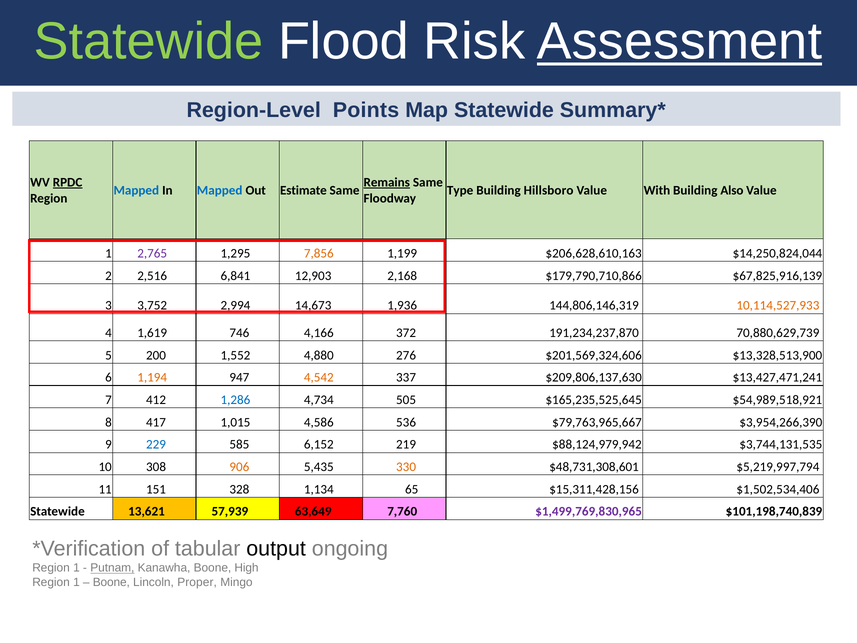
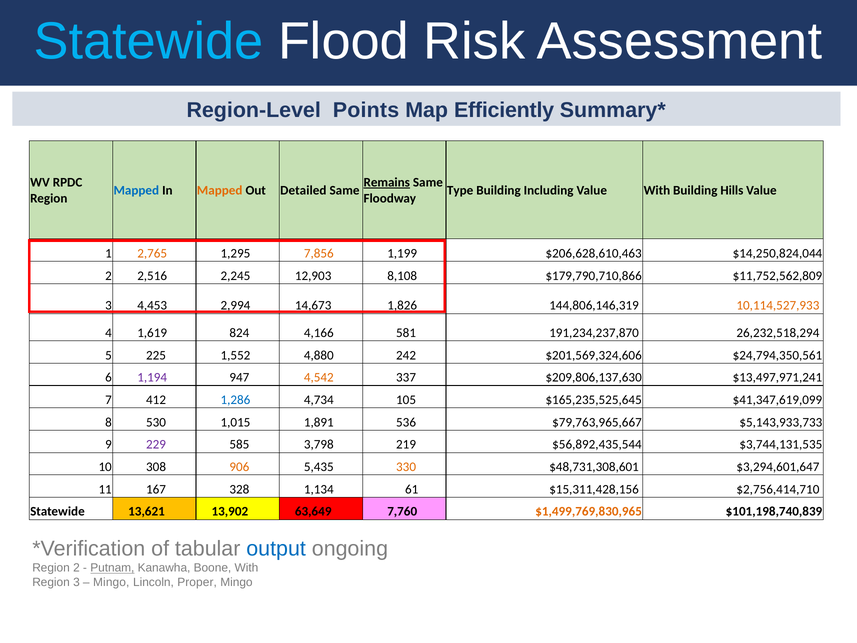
Statewide colour: light green -> light blue (149, 41)
Assessment underline: present -> none (680, 41)
Map Statewide: Statewide -> Efficiently (504, 110)
RPDC underline: present -> none (68, 182)
Mapped colour: blue -> orange (220, 190)
Estimate: Estimate -> Detailed (303, 190)
Hillsboro: Hillsboro -> Including (549, 190)
Also: Also -> Hills (732, 190)
2,765 colour: purple -> orange (152, 253)
$206,628,610,163: $206,628,610,163 -> $206,628,610,463 (594, 253)
6,841: 6,841 -> 2,245 (235, 276)
2,168: 2,168 -> 8,108 (402, 276)
$67,825,916,139: $67,825,916,139 -> $11,752,562,809 (777, 276)
3,752: 3,752 -> 4,453 (152, 306)
1,936: 1,936 -> 1,826 (402, 306)
746: 746 -> 824 (239, 333)
372: 372 -> 581 (406, 333)
70,880,629,739: 70,880,629,739 -> 26,232,518,294 (778, 333)
200: 200 -> 225 (156, 355)
276: 276 -> 242 (406, 355)
$13,328,513,900: $13,328,513,900 -> $24,794,350,561 (777, 355)
1,194 colour: orange -> purple (152, 377)
$13,427,471,241: $13,427,471,241 -> $13,497,971,241 (777, 377)
505: 505 -> 105 (406, 400)
$54,989,518,921: $54,989,518,921 -> $41,347,619,099 (777, 400)
417: 417 -> 530 (156, 422)
4,586: 4,586 -> 1,891 (319, 422)
$3,954,266,390: $3,954,266,390 -> $5,143,933,733 (781, 422)
229 colour: blue -> purple (156, 444)
6,152: 6,152 -> 3,798 (319, 444)
$88,124,979,942: $88,124,979,942 -> $56,892,435,544 (597, 444)
$5,219,997,794: $5,219,997,794 -> $3,294,601,647 (778, 467)
151: 151 -> 167 (156, 489)
65: 65 -> 61 (412, 489)
$1,502,534,406: $1,502,534,406 -> $2,756,414,710 (778, 489)
57,939: 57,939 -> 13,902 (230, 511)
$1,499,769,830,965 colour: purple -> orange (589, 511)
output colour: black -> blue (276, 548)
1: 1 -> 2 (76, 568)
Boone High: High -> With (246, 568)
1: 1 -> 3 (76, 582)
Boone: Boone -> Mingo (111, 582)
